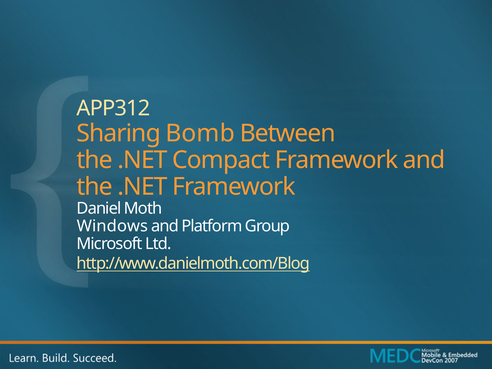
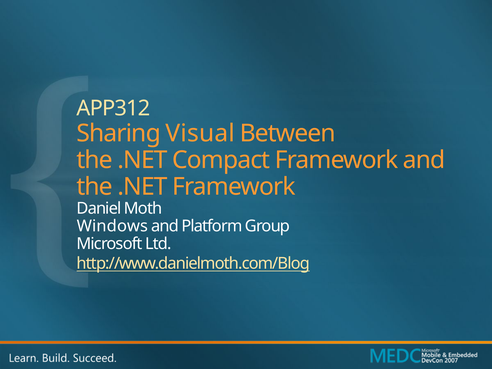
Bomb: Bomb -> Visual (200, 133)
